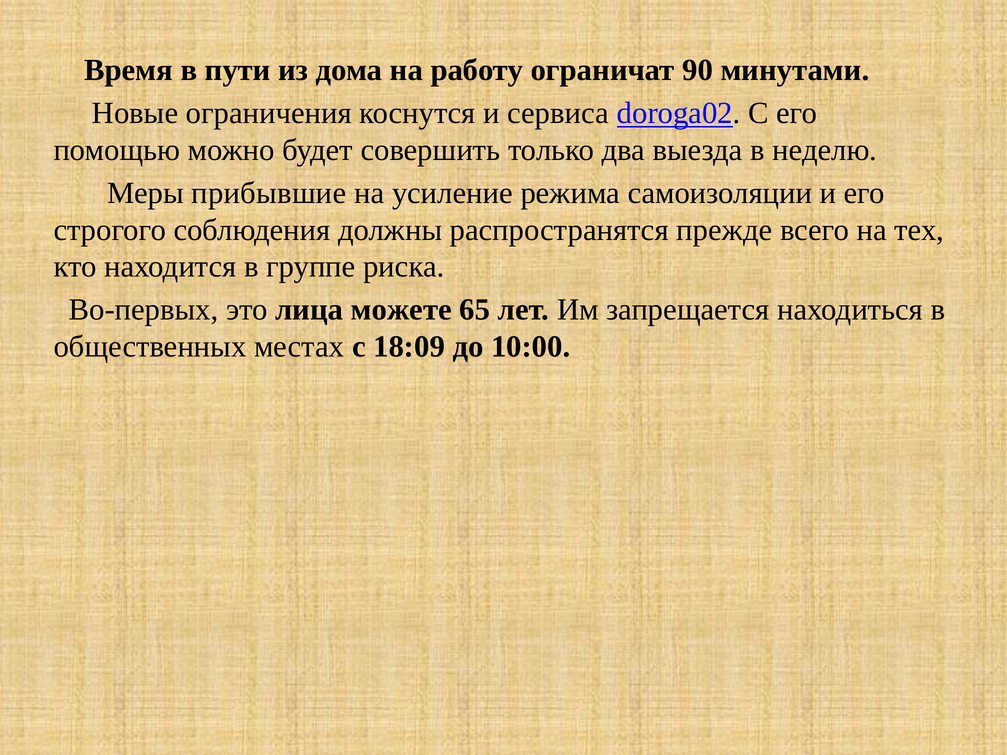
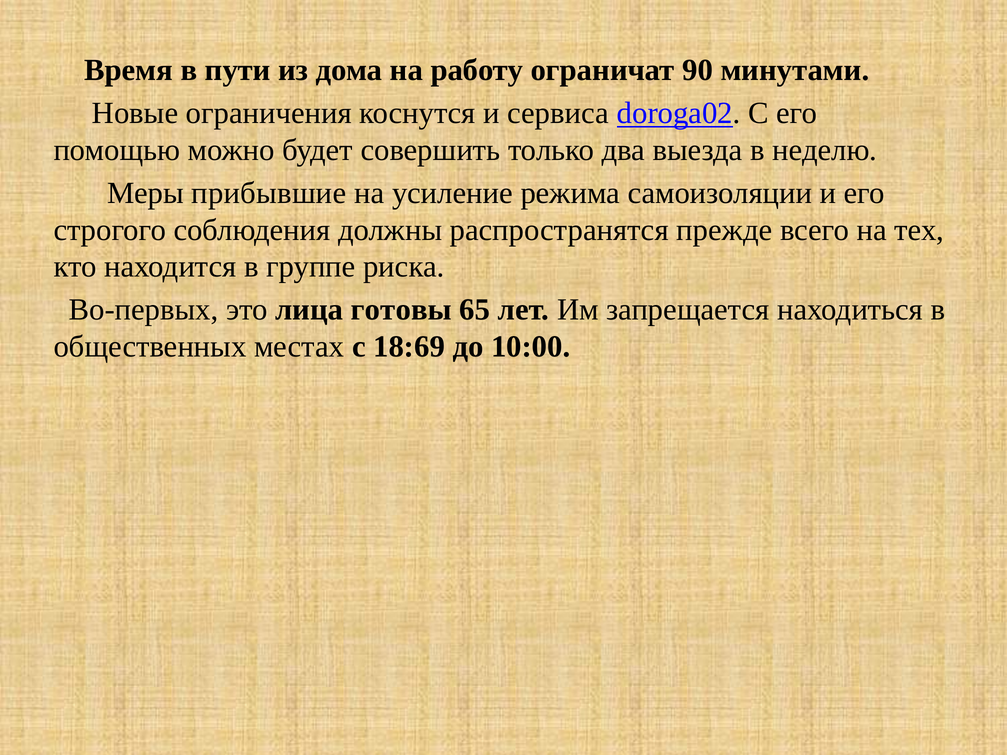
можете: можете -> готовы (401, 310)
18:09: 18:09 -> 18:69 (409, 347)
